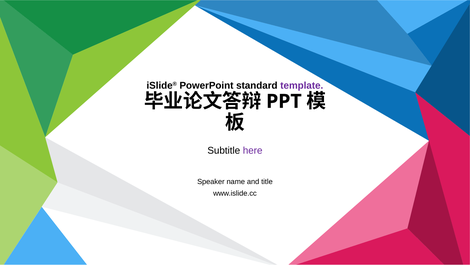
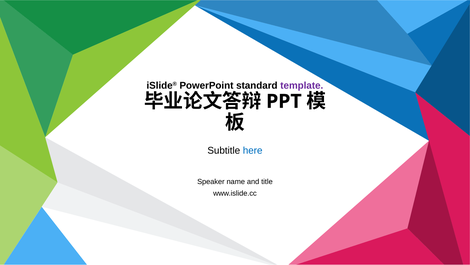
here colour: purple -> blue (253, 150)
